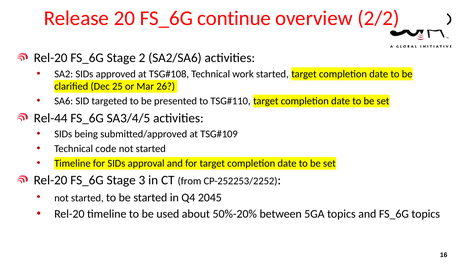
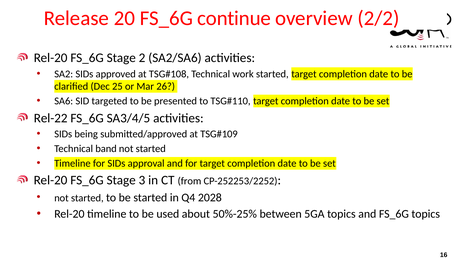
Rel-44: Rel-44 -> Rel-22 (51, 118)
code: code -> band (106, 149)
2045: 2045 -> 2028 (210, 197)
50%-20%: 50%-20% -> 50%-25% (235, 214)
